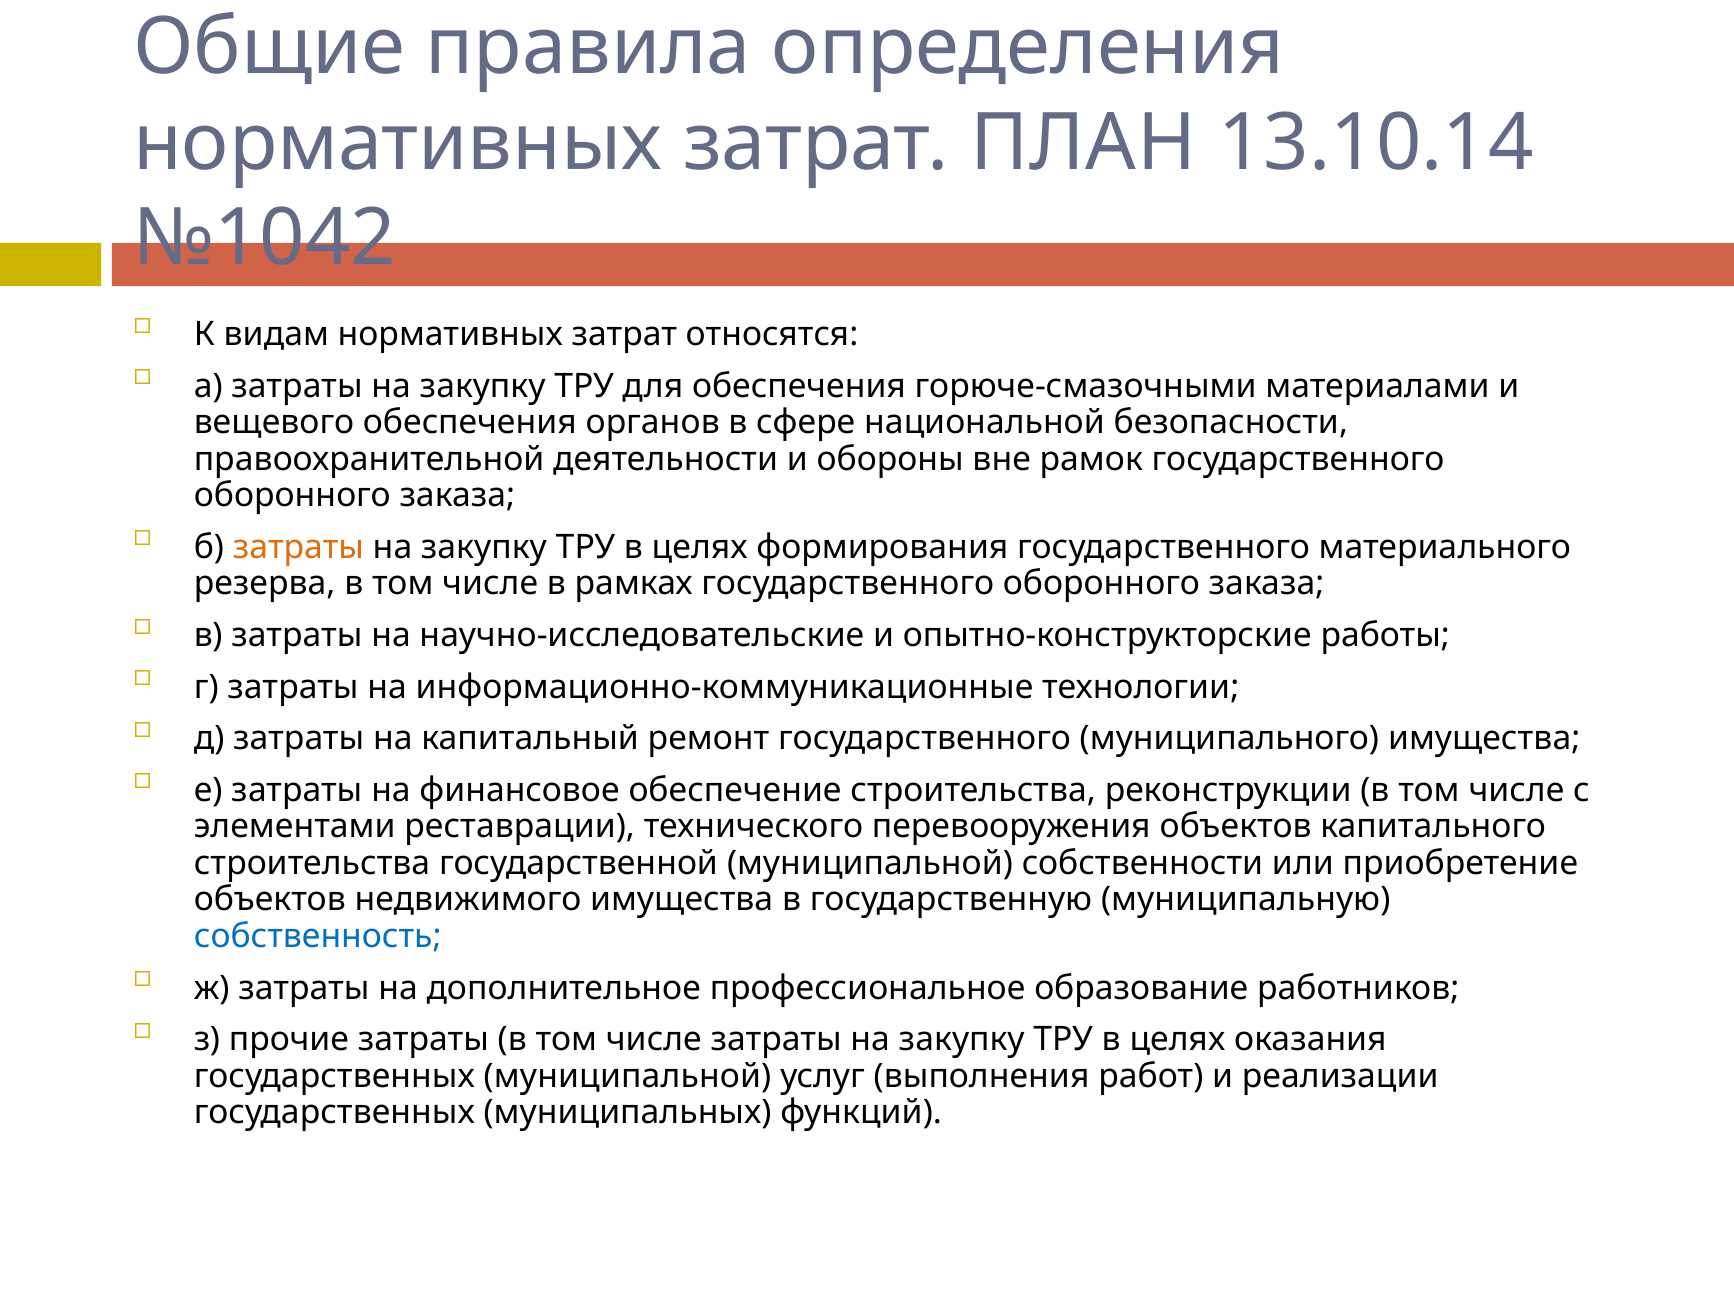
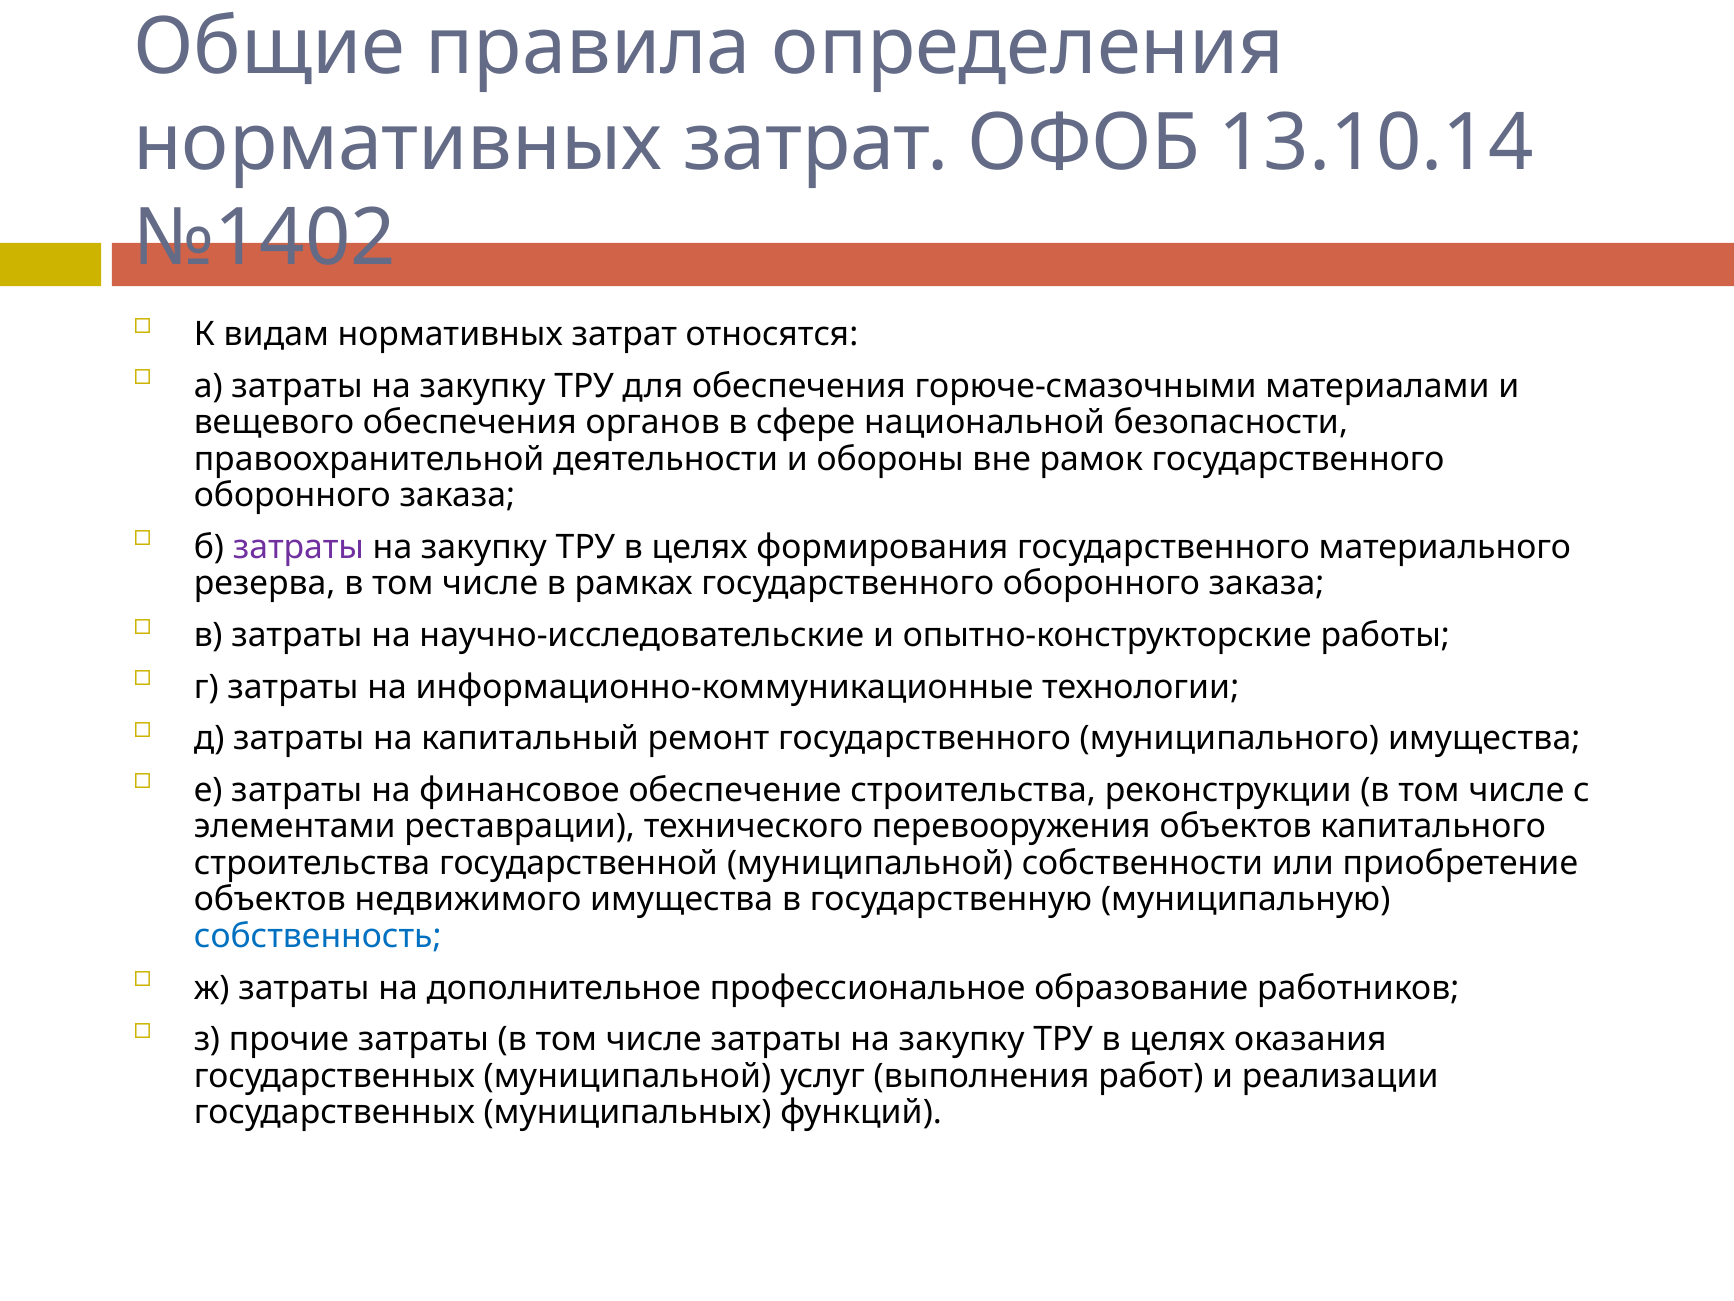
ПЛАН: ПЛАН -> ОФОБ (1084, 143)
№1042: №1042 -> №1402 (265, 238)
затраты colour: orange -> purple (299, 547)
